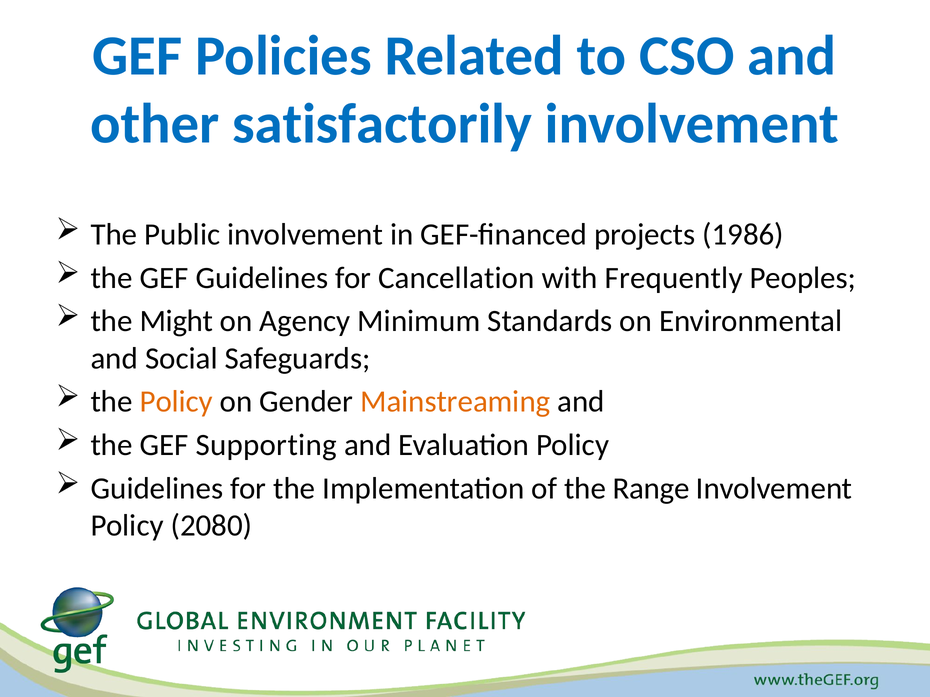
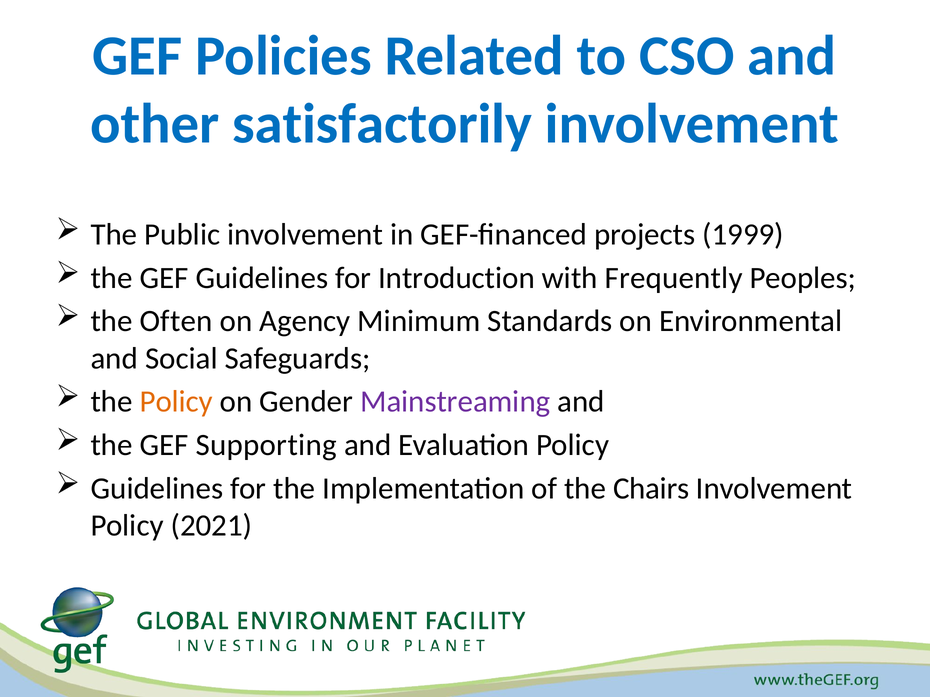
1986: 1986 -> 1999 (743, 235)
Cancellation: Cancellation -> Introduction (457, 278)
Might: Might -> Often (176, 321)
Mainstreaming colour: orange -> purple (455, 402)
Range: Range -> Chairs (651, 489)
2080: 2080 -> 2021 (211, 526)
